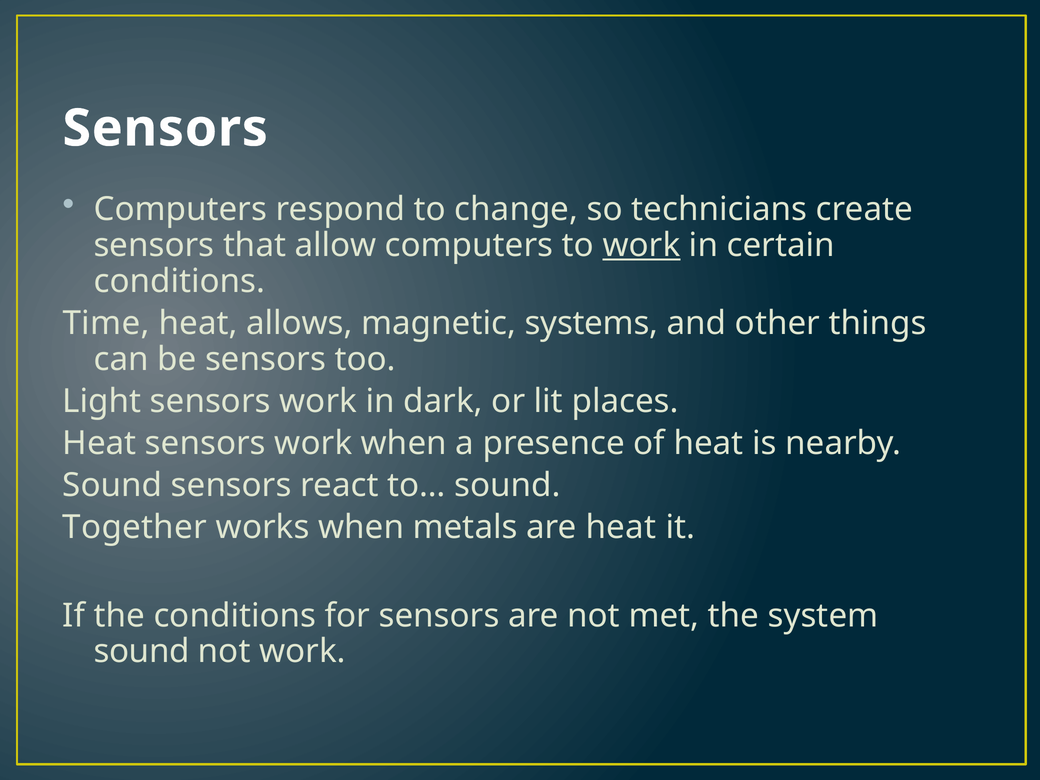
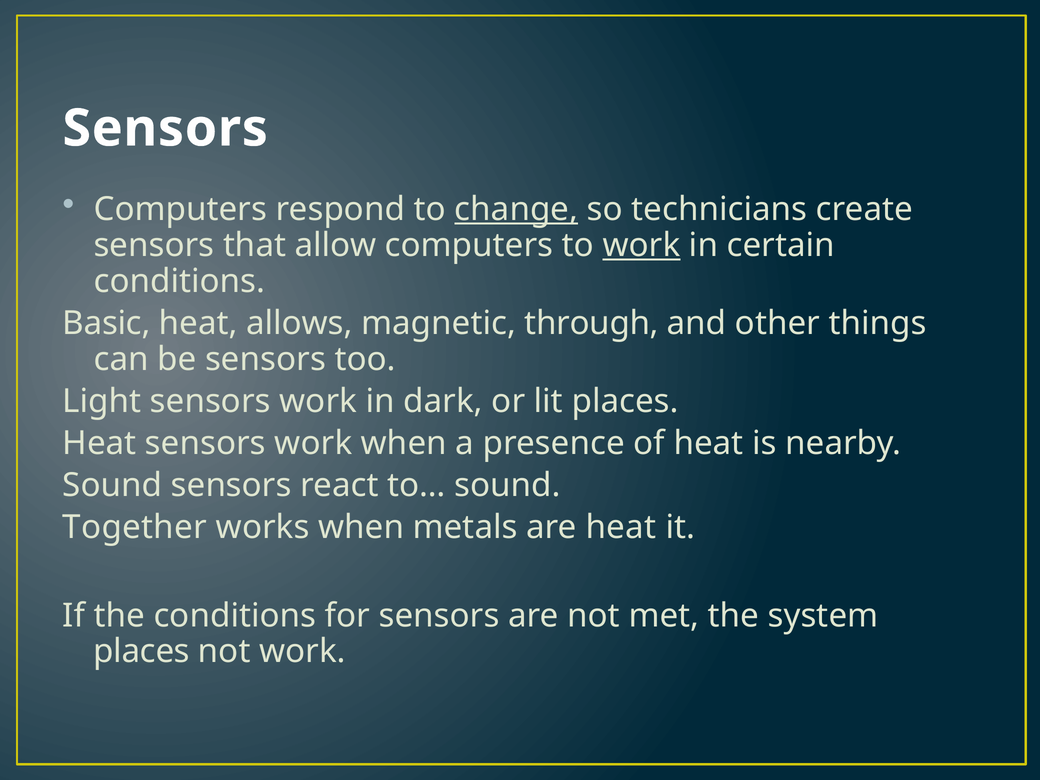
change underline: none -> present (516, 209)
Time: Time -> Basic (106, 323)
systems: systems -> through (592, 323)
sound: sound -> places (142, 652)
